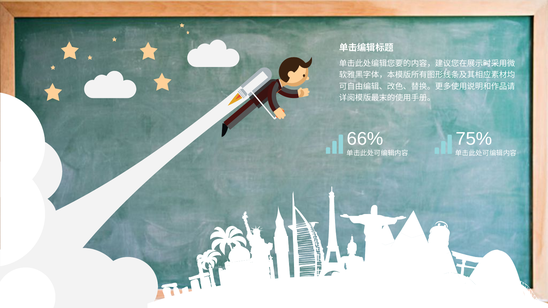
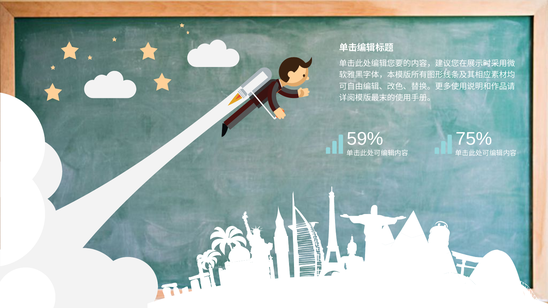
66%: 66% -> 59% (365, 139)
